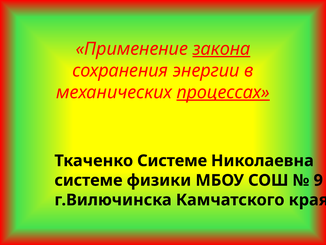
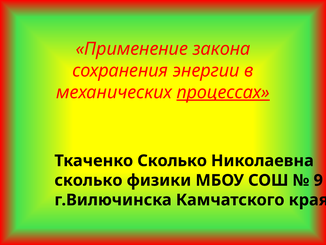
закона underline: present -> none (222, 49)
Ткаченко Системе: Системе -> Сколько (172, 160)
системе: системе -> сколько (88, 180)
